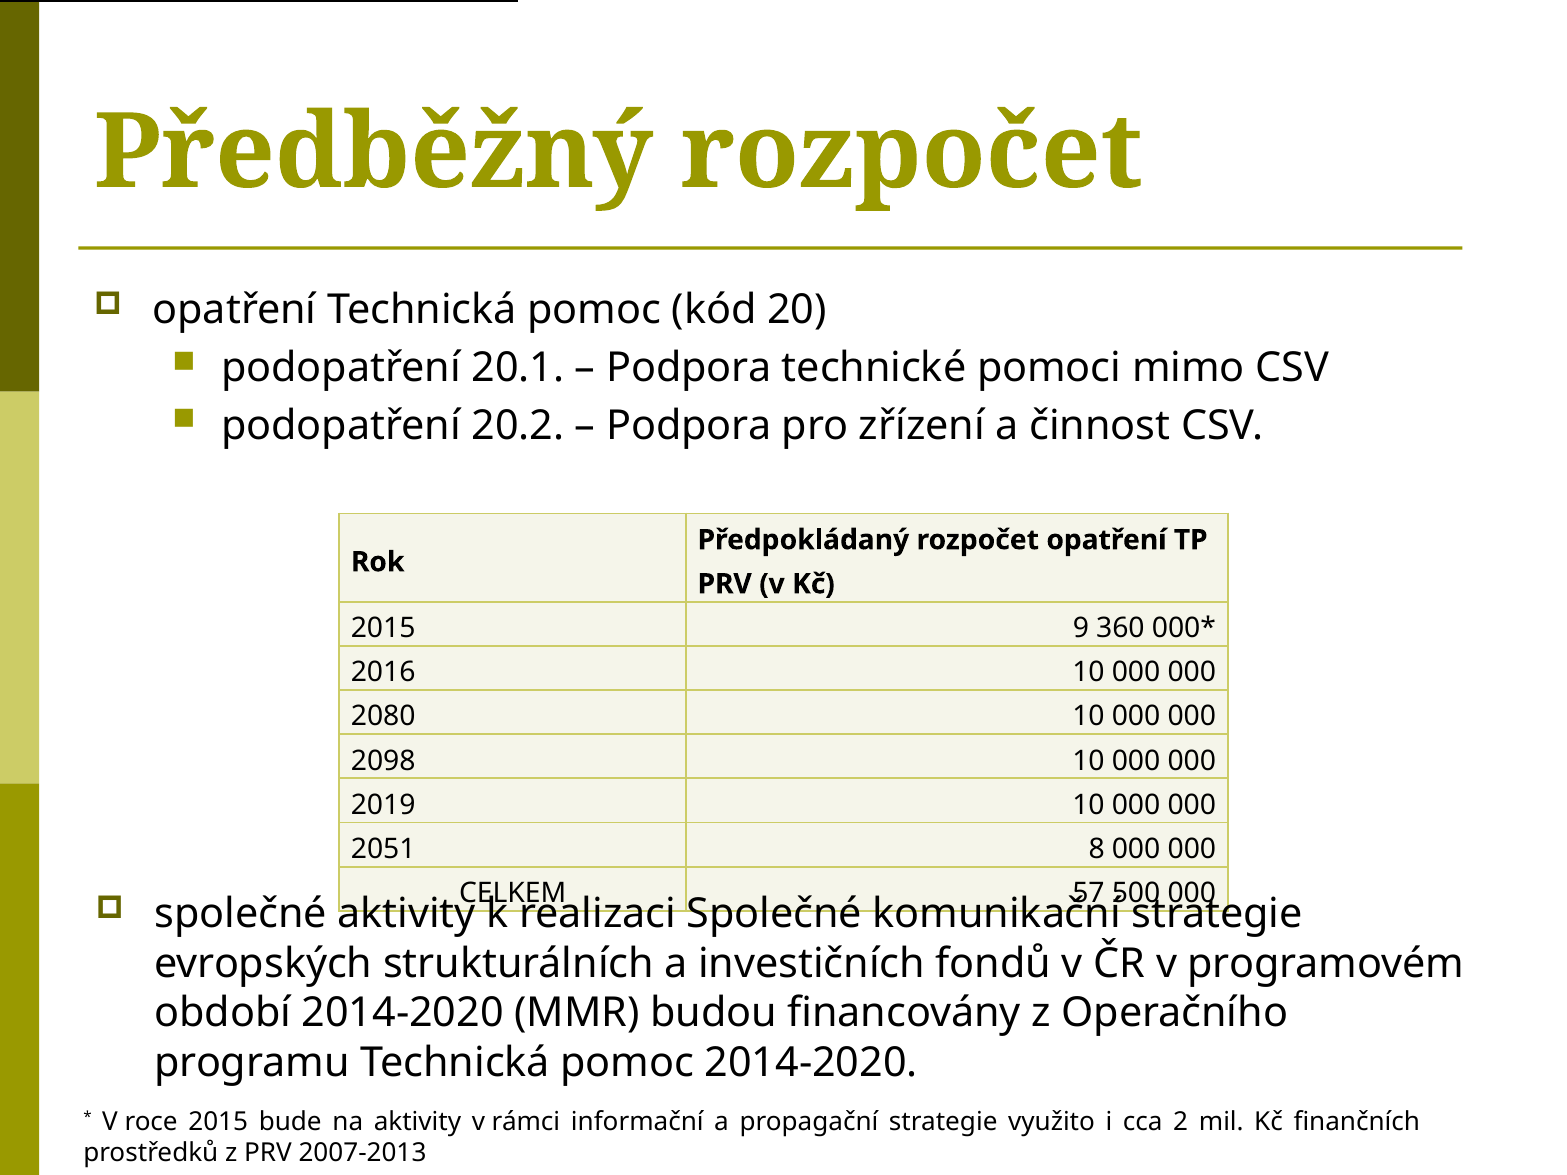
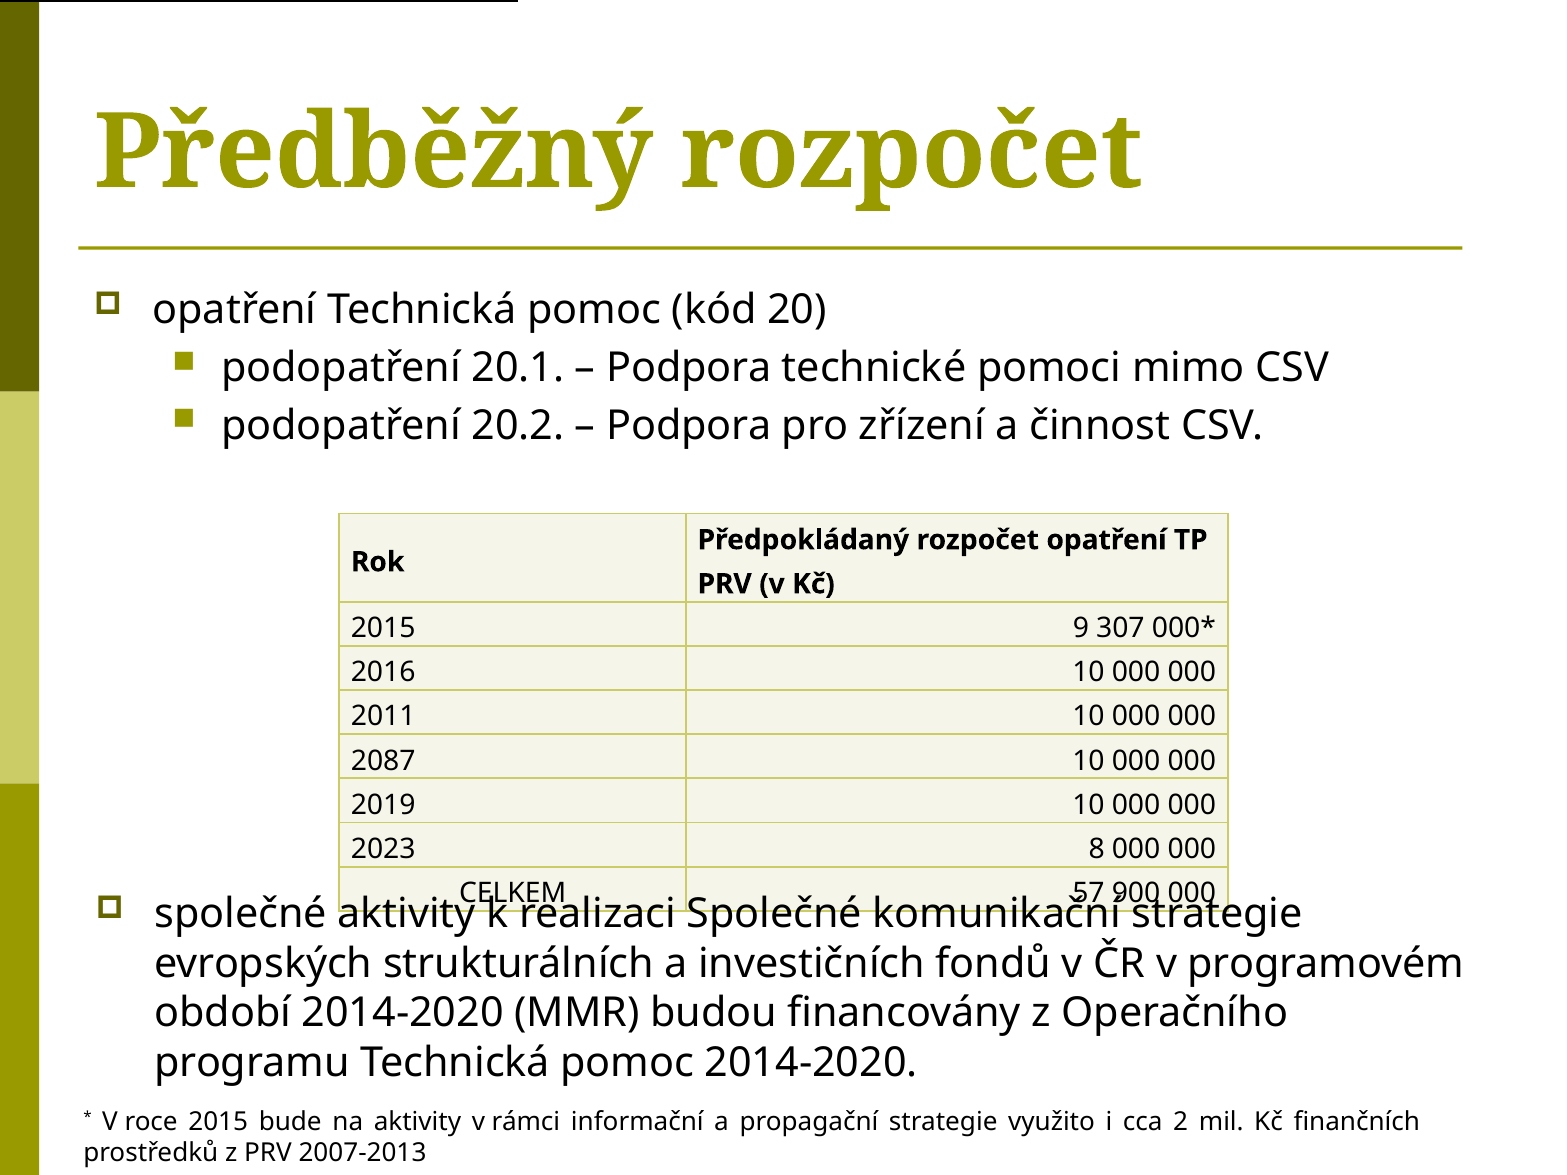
360: 360 -> 307 (1120, 628)
2080: 2080 -> 2011 (383, 717)
2098: 2098 -> 2087 (383, 761)
2051: 2051 -> 2023 (383, 849)
500: 500 -> 900 (1136, 893)
